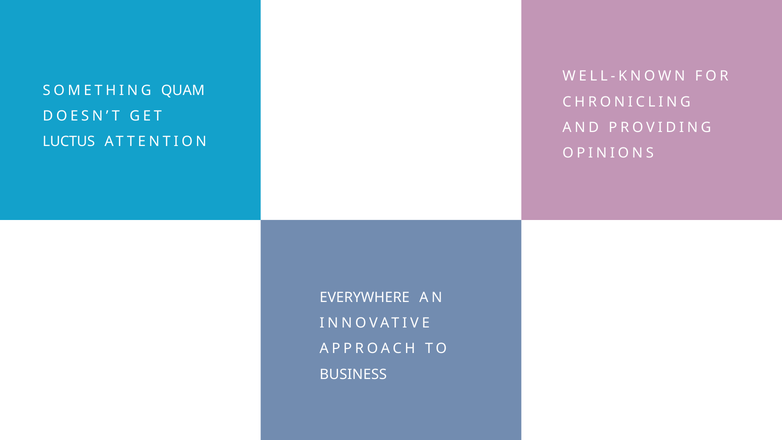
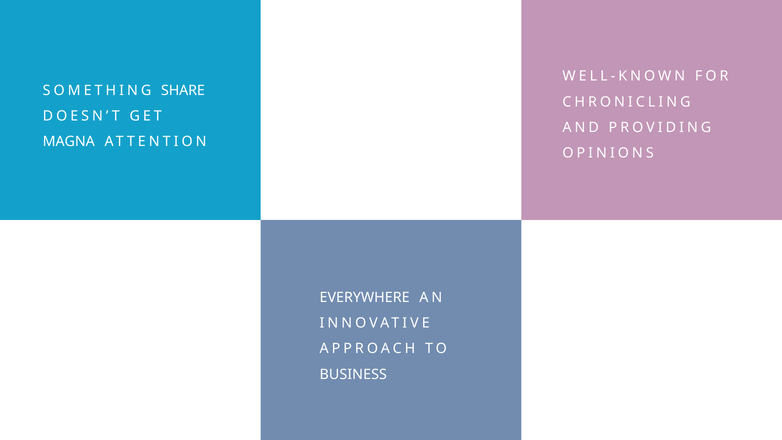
QUAM: QUAM -> SHARE (183, 90)
LUCTUS: LUCTUS -> MAGNA (69, 142)
